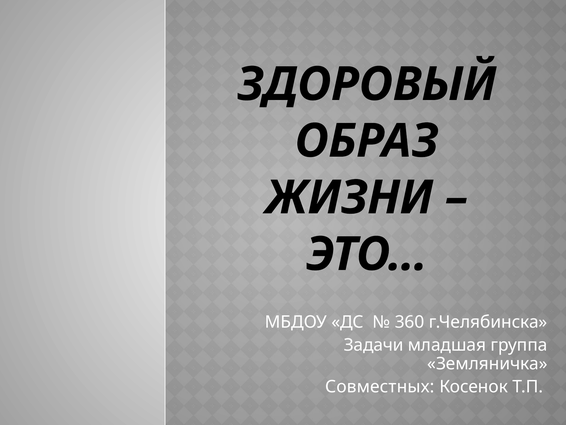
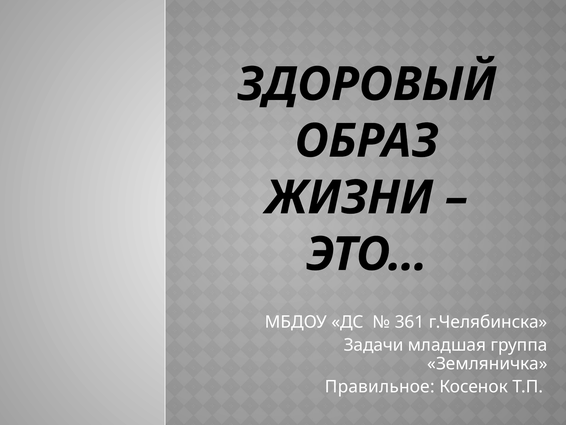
360: 360 -> 361 (410, 322)
Совместных: Совместных -> Правильное (380, 386)
